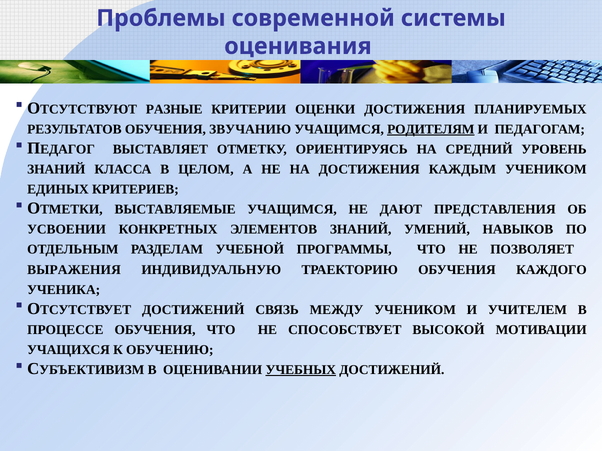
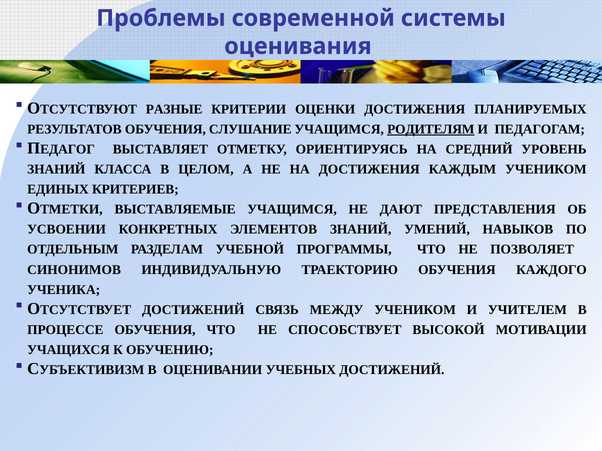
ЗВУЧАНИЮ: ЗВУЧАНИЮ -> СЛУШАНИЕ (250, 129)
ВЫРАЖЕНИЯ: ВЫРАЖЕНИЯ -> СИНОНИМОВ (74, 270)
УЧЕБНЫХ underline: present -> none (301, 370)
